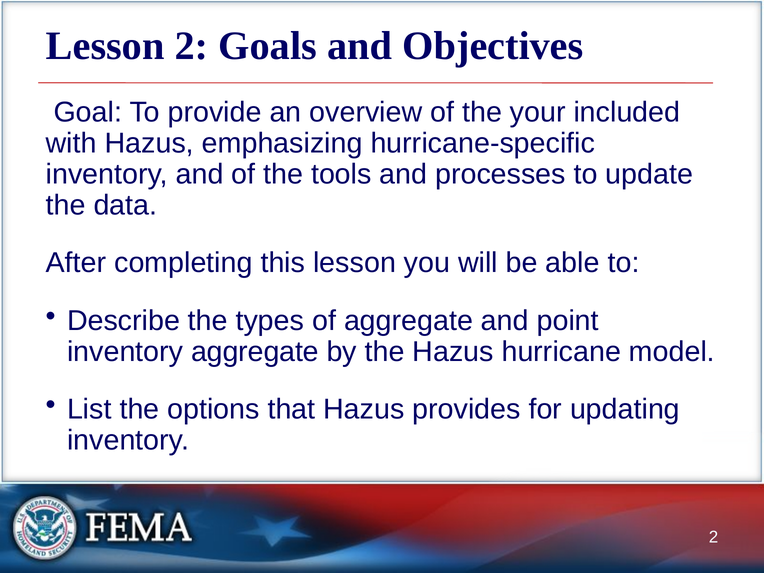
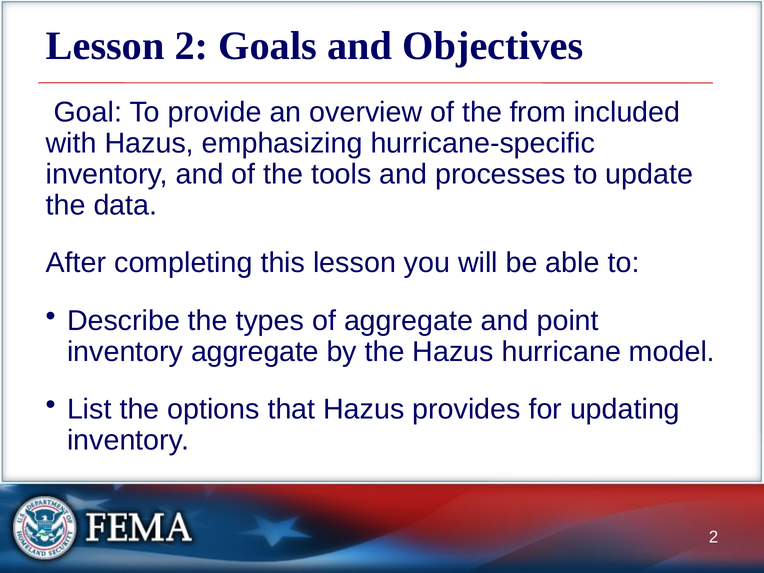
your: your -> from (538, 112)
